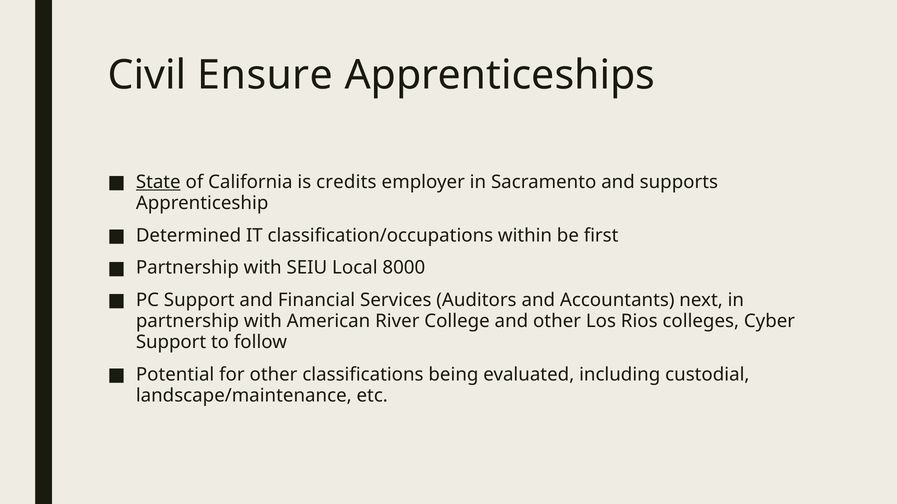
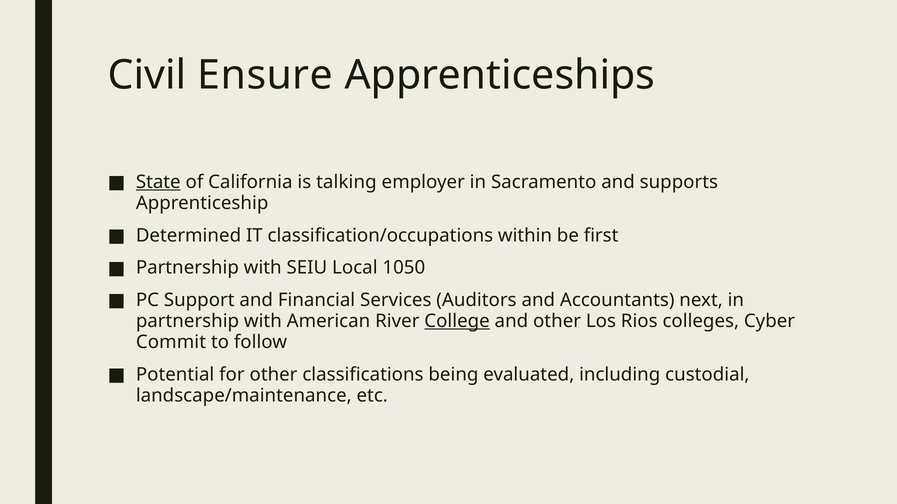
credits: credits -> talking (346, 182)
8000: 8000 -> 1050 (404, 268)
College underline: none -> present (457, 321)
Support: Support -> Commit (171, 342)
